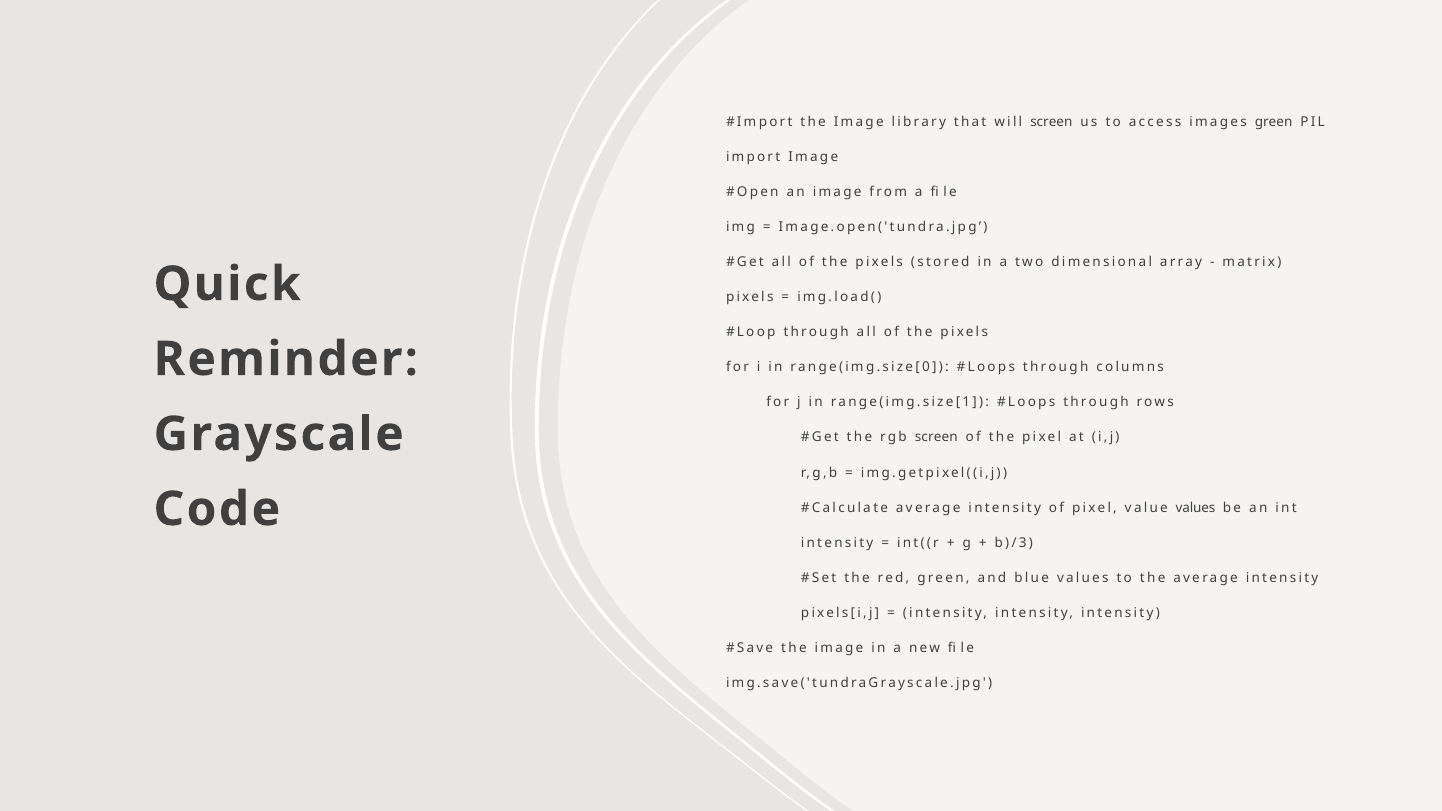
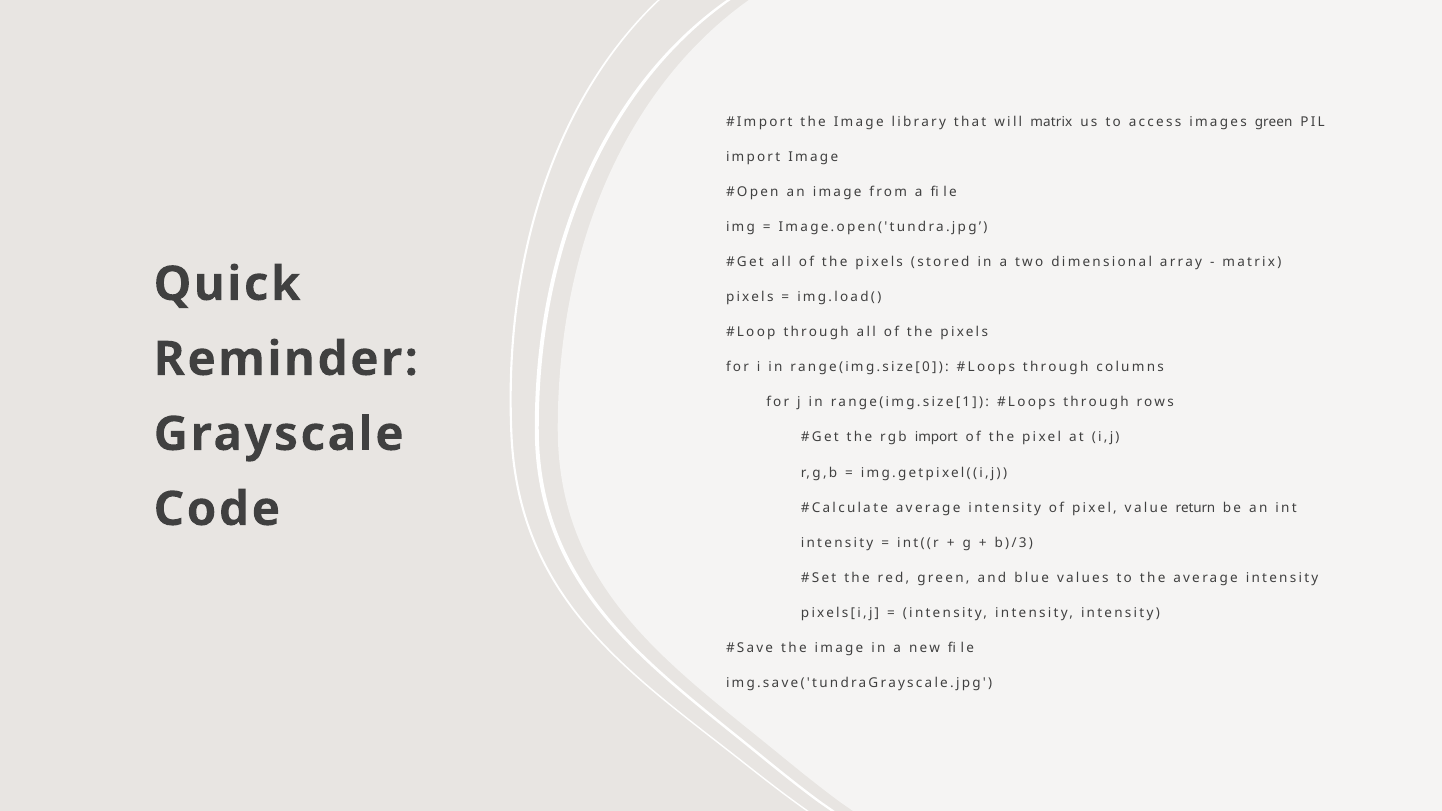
will screen: screen -> matrix (1051, 122)
rgb screen: screen -> import (936, 438)
value values: values -> return (1195, 508)
